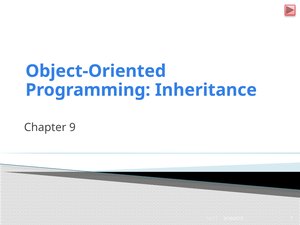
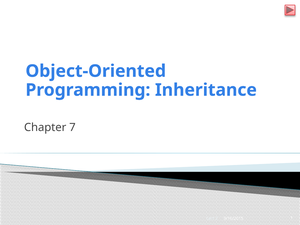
9: 9 -> 7 (72, 128)
